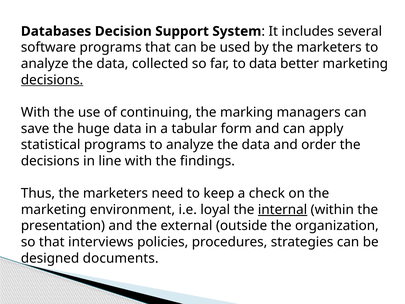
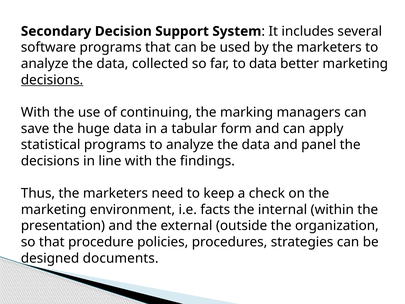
Databases: Databases -> Secondary (56, 31)
order: order -> panel (319, 145)
loyal: loyal -> facts (215, 209)
internal underline: present -> none (283, 209)
interviews: interviews -> procedure (101, 242)
